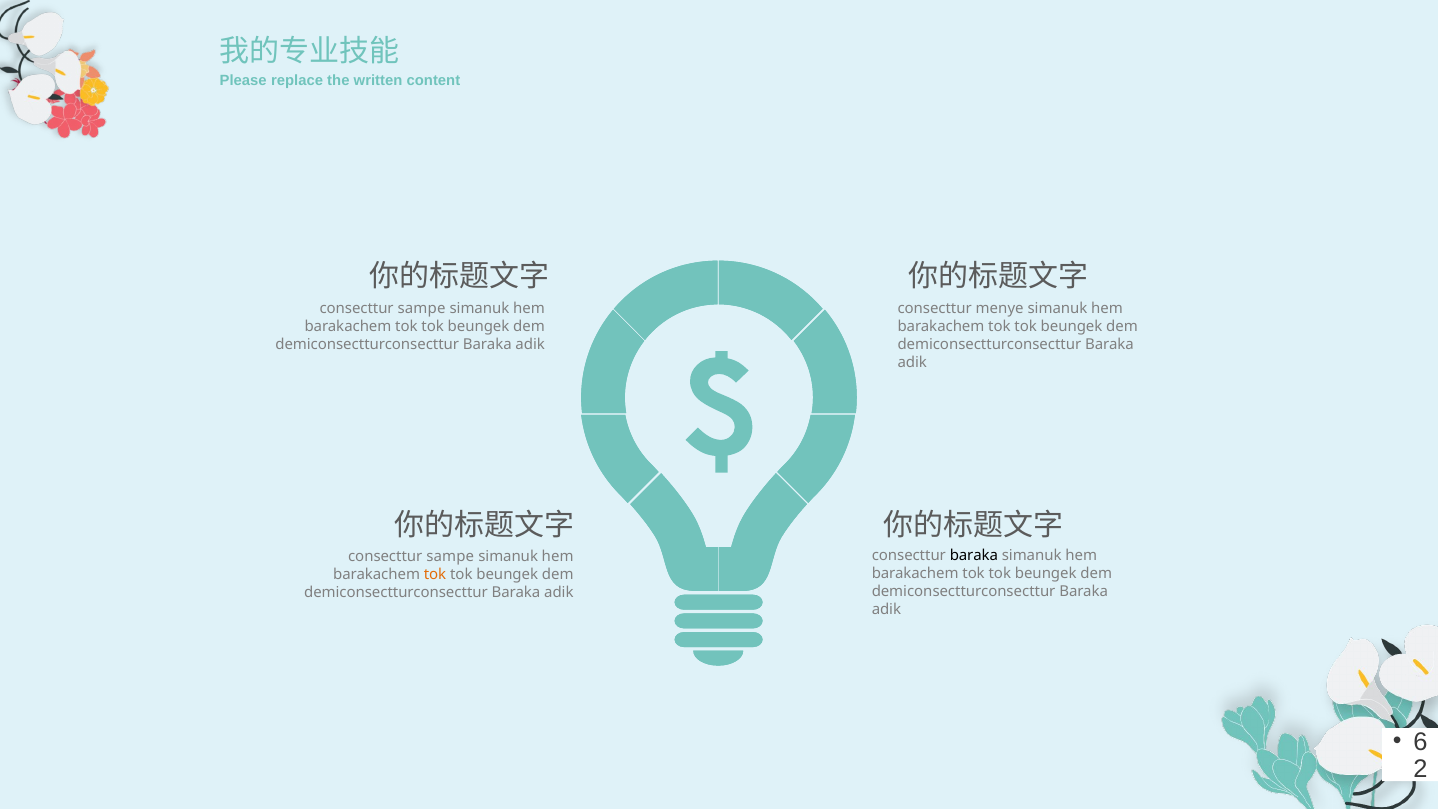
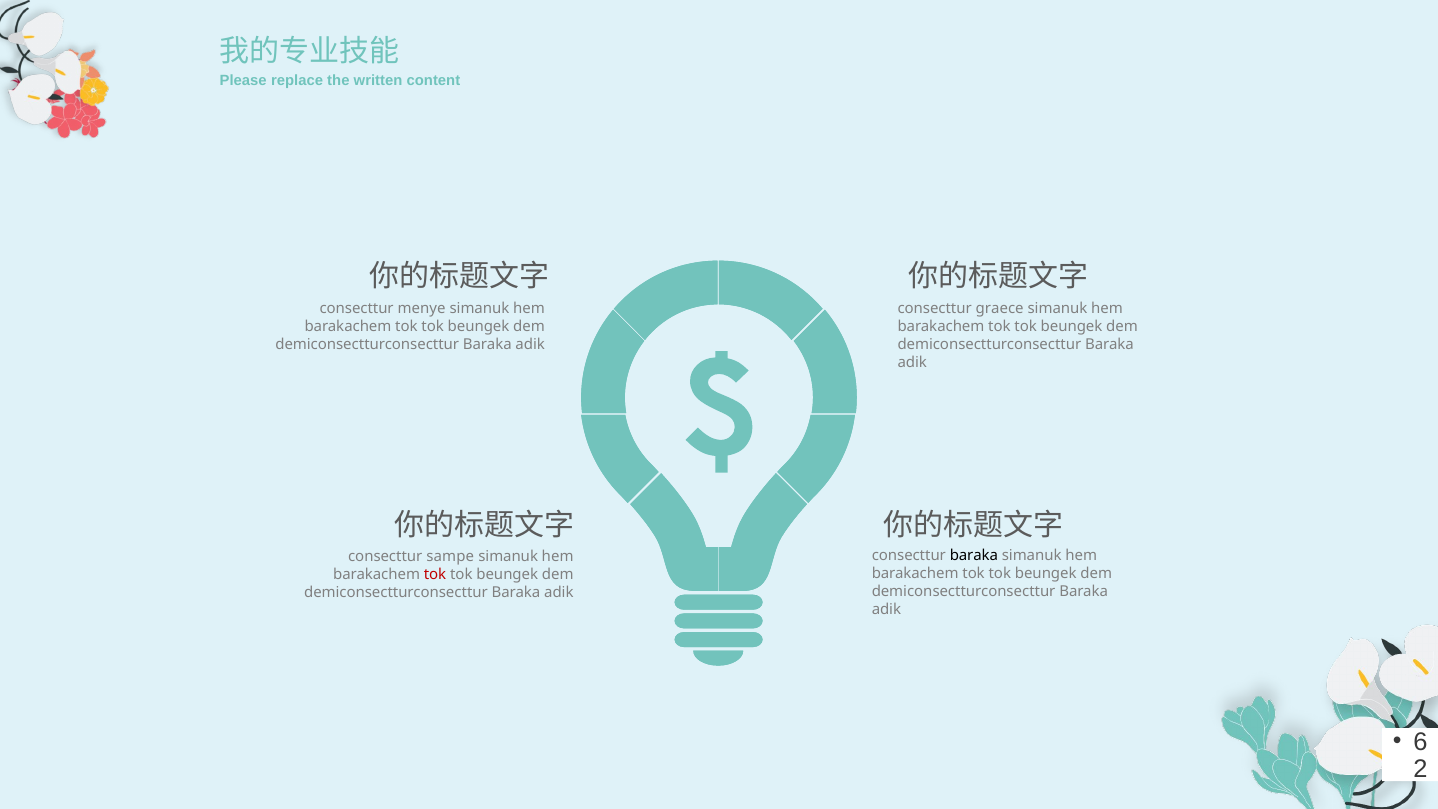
sampe: sampe -> menye (422, 308)
menye: menye -> graece (1000, 308)
tok colour: orange -> red (435, 575)
